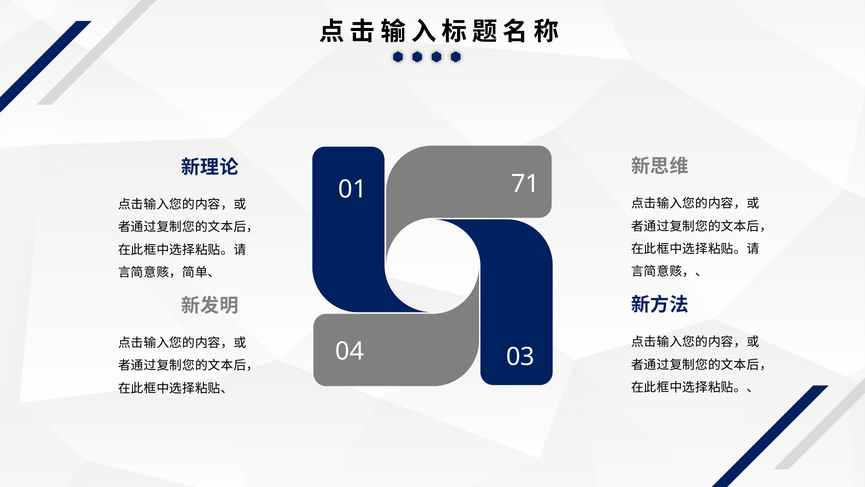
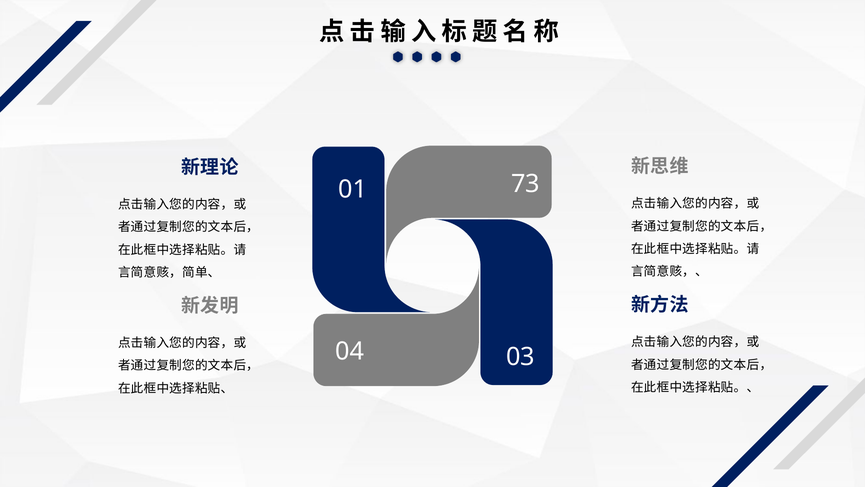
71: 71 -> 73 (525, 184)
